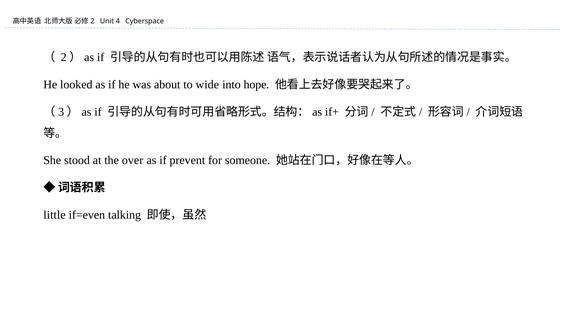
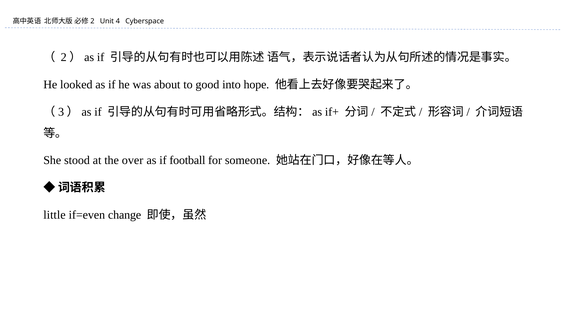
wide: wide -> good (207, 85)
prevent: prevent -> football (187, 160)
talking: talking -> change (125, 215)
